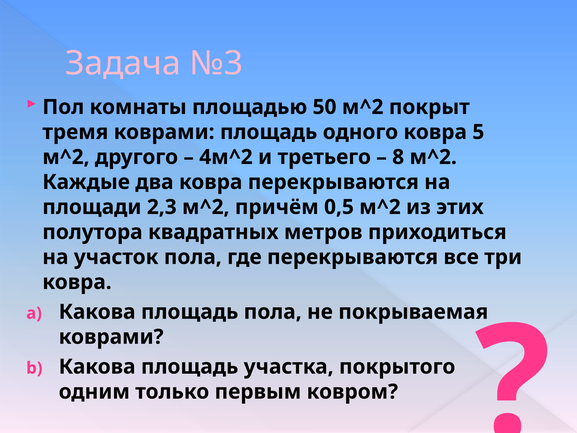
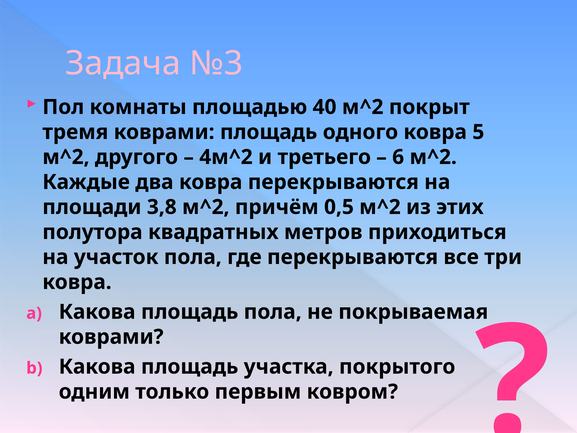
50: 50 -> 40 (325, 107)
8: 8 -> 6 (398, 157)
2,3: 2,3 -> 3,8 (162, 207)
